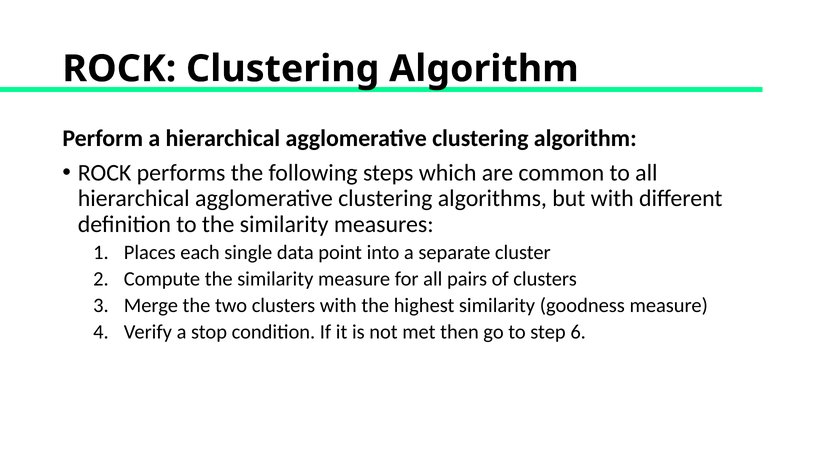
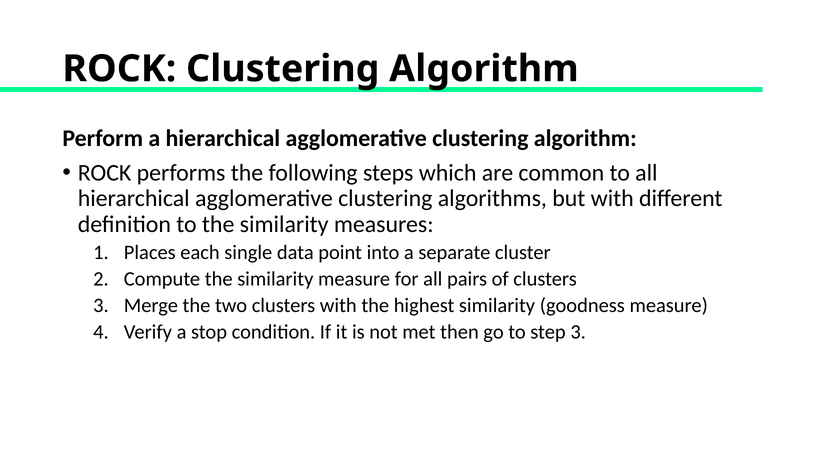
step 6: 6 -> 3 (578, 332)
